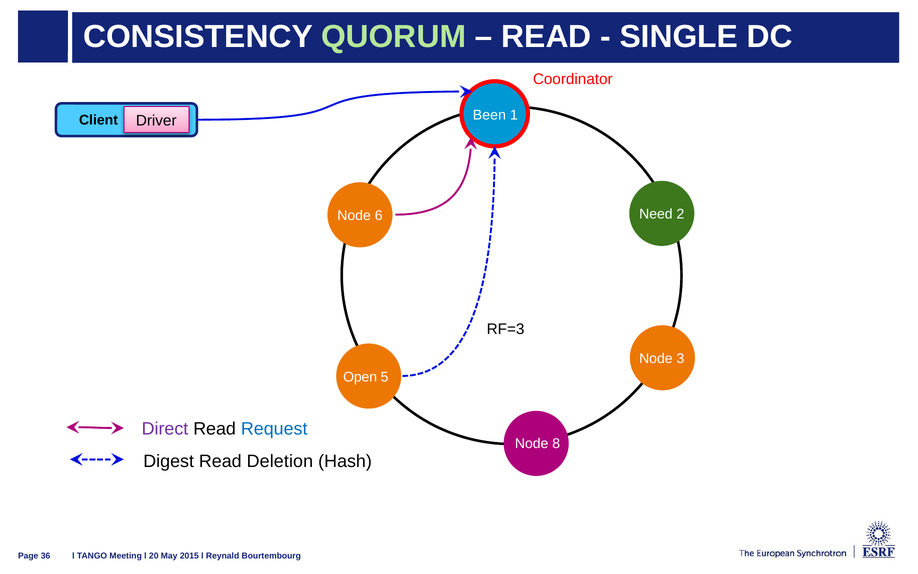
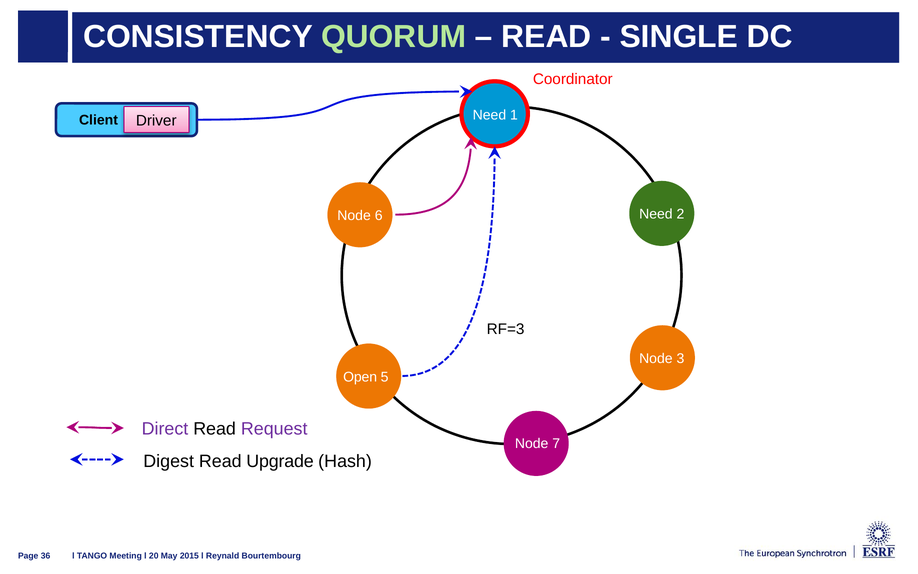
Been: Been -> Need (489, 115)
Request colour: blue -> purple (274, 429)
8: 8 -> 7 (556, 444)
Deletion: Deletion -> Upgrade (280, 461)
